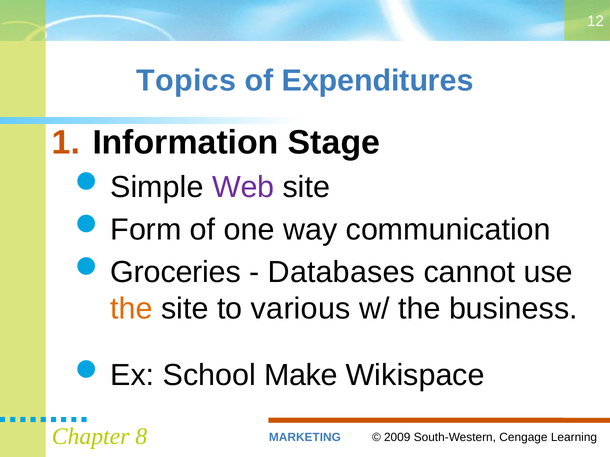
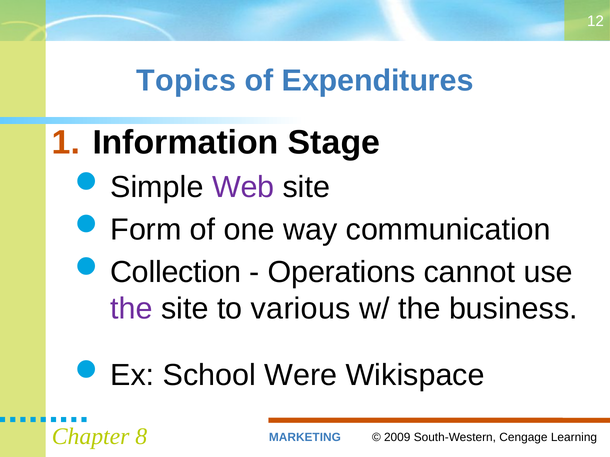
Groceries: Groceries -> Collection (176, 273)
Databases: Databases -> Operations (342, 273)
the colour: orange -> purple (132, 309)
Make: Make -> Were (301, 376)
